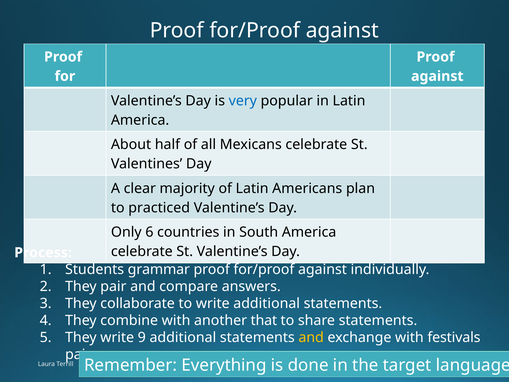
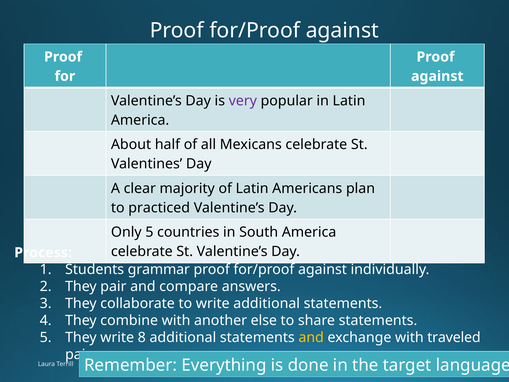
very colour: blue -> purple (243, 101)
Only 6: 6 -> 5 (149, 232)
that: that -> else (264, 320)
9: 9 -> 8 (142, 337)
festivals: festivals -> traveled (454, 337)
